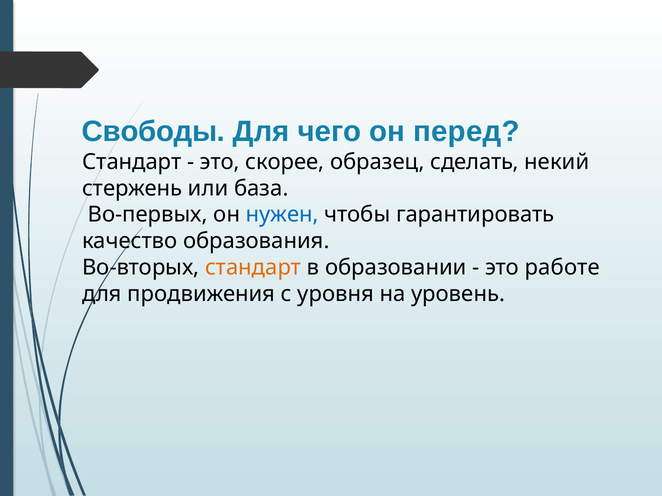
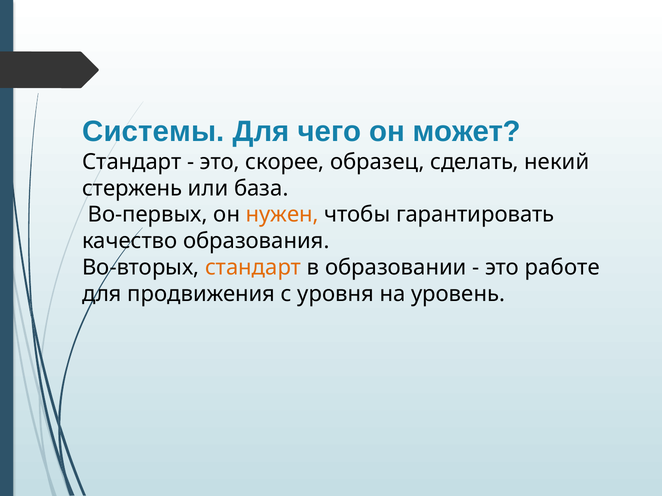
Свободы: Свободы -> Системы (153, 132)
перед: перед -> может (467, 132)
нужен colour: blue -> orange (282, 215)
